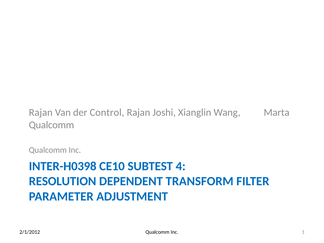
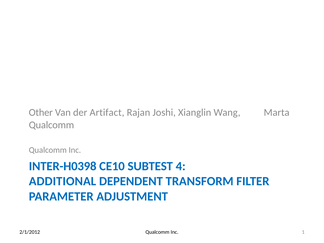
Rajan: Rajan -> Other (41, 113)
Control: Control -> Artifact (107, 113)
RESOLUTION: RESOLUTION -> ADDITIONAL (62, 181)
